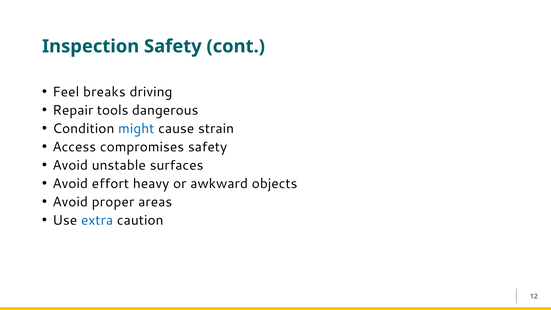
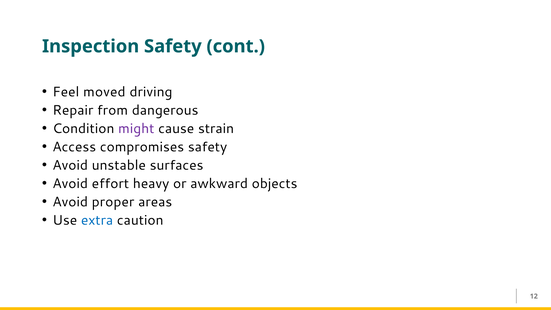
breaks: breaks -> moved (104, 92)
tools: tools -> from (113, 110)
might colour: blue -> purple (136, 129)
